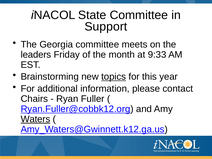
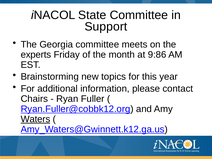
leaders: leaders -> experts (36, 55)
9:33: 9:33 -> 9:86 (157, 55)
topics underline: present -> none (114, 77)
